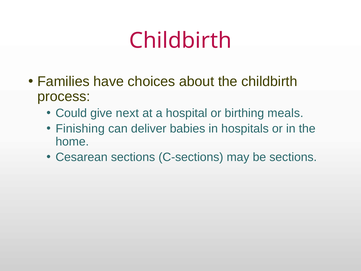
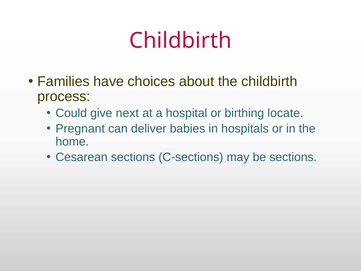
meals: meals -> locate (285, 113)
Finishing: Finishing -> Pregnant (80, 129)
